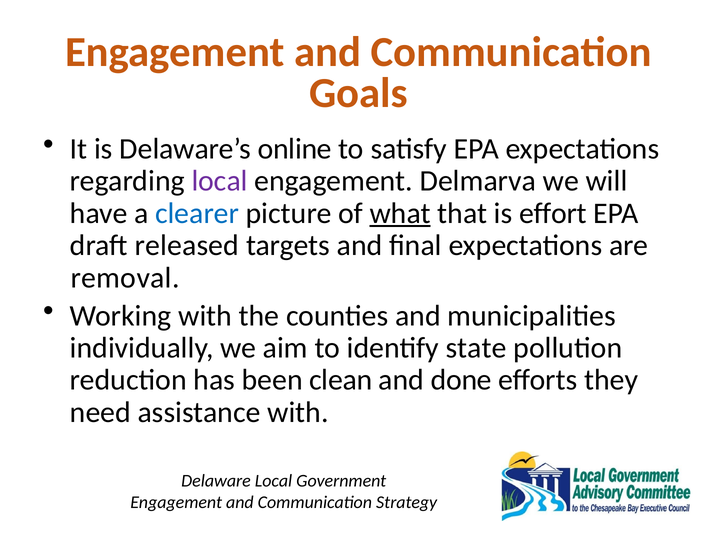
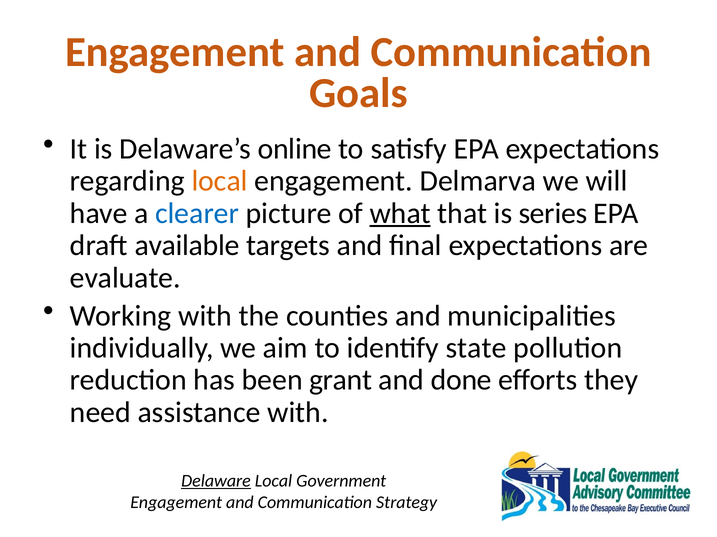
local colour: purple -> orange (220, 181)
effort: effort -> series (553, 214)
released: released -> available (187, 246)
removal: removal -> evaluate (125, 278)
clean: clean -> grant (341, 381)
Delaware underline: none -> present (216, 482)
